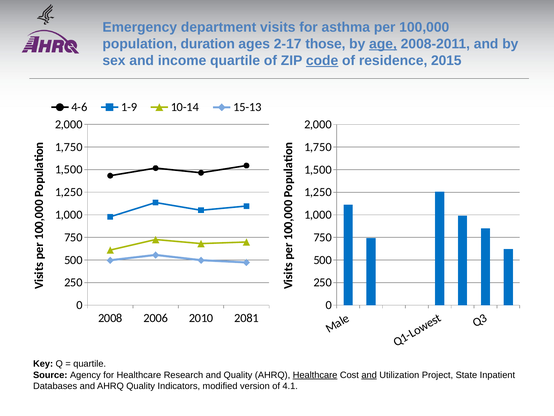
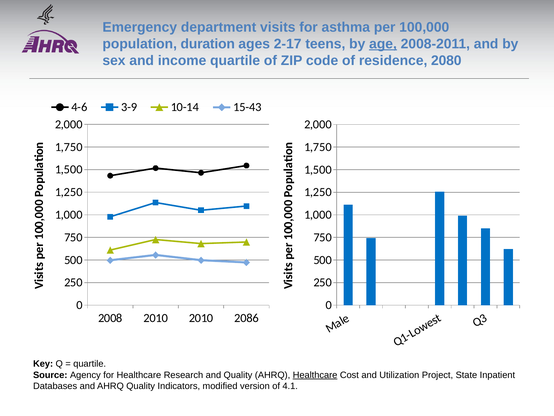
those: those -> teens (325, 44)
code underline: present -> none (322, 61)
2015: 2015 -> 2080 (446, 61)
1-9: 1-9 -> 3-9 (129, 107)
15-13: 15-13 -> 15-43 (247, 107)
2008 2006: 2006 -> 2010 (156, 318)
2081: 2081 -> 2086 (246, 318)
and underline: present -> none (369, 375)
